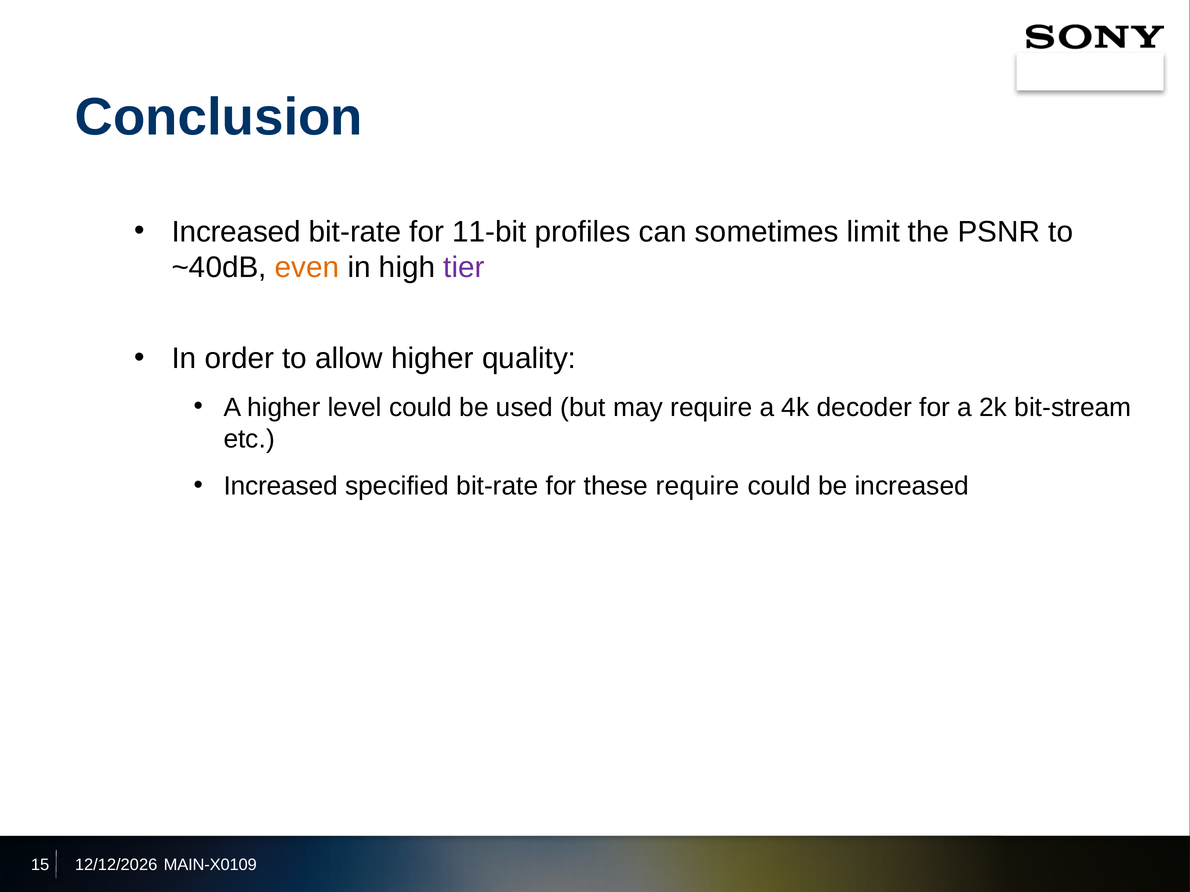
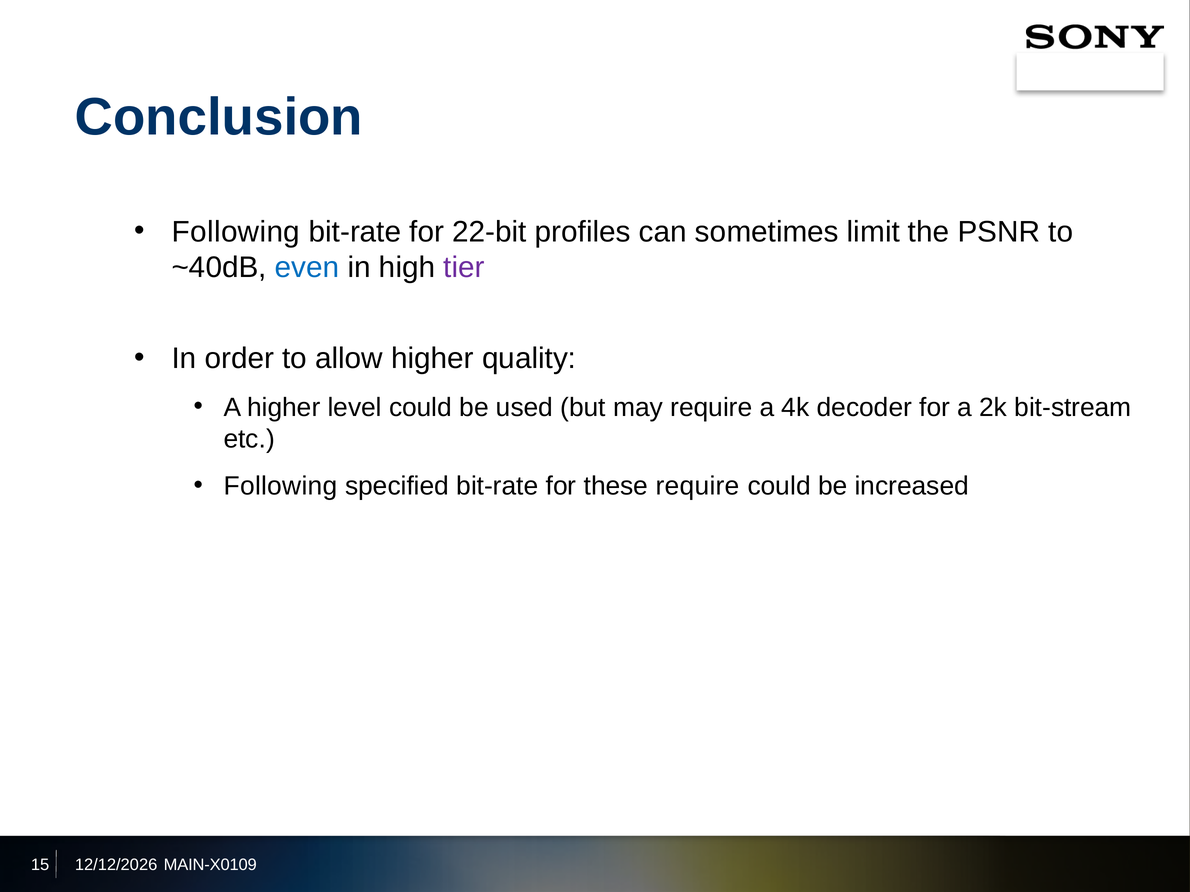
Increased: Increased -> Following (236, 232)
11-bit: 11-bit -> 22-bit (489, 232)
even colour: orange -> blue (307, 268)
Increased: Increased -> Following (281, 486)
